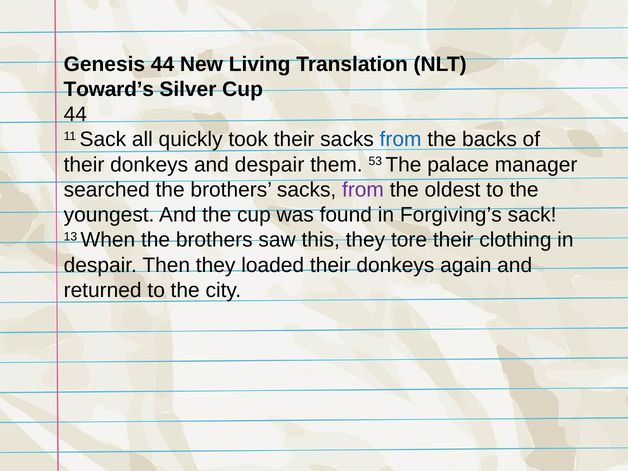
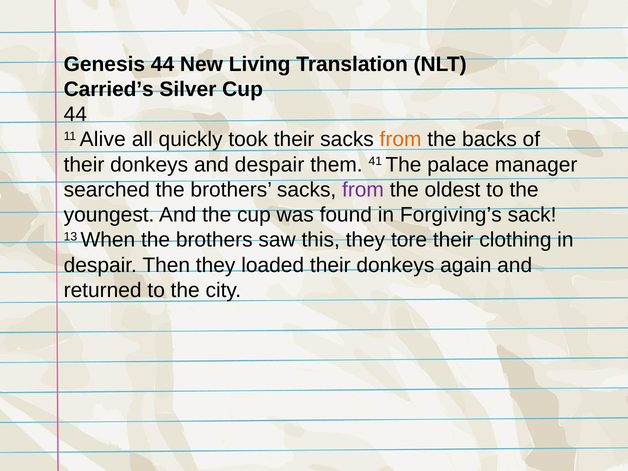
Toward’s: Toward’s -> Carried’s (109, 89)
11 Sack: Sack -> Alive (103, 140)
from colour: blue -> orange (401, 140)
53: 53 -> 41 (375, 161)
